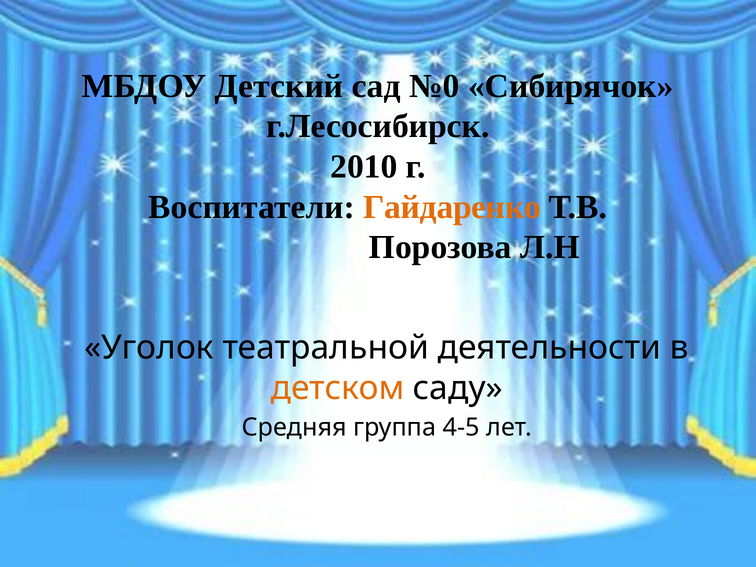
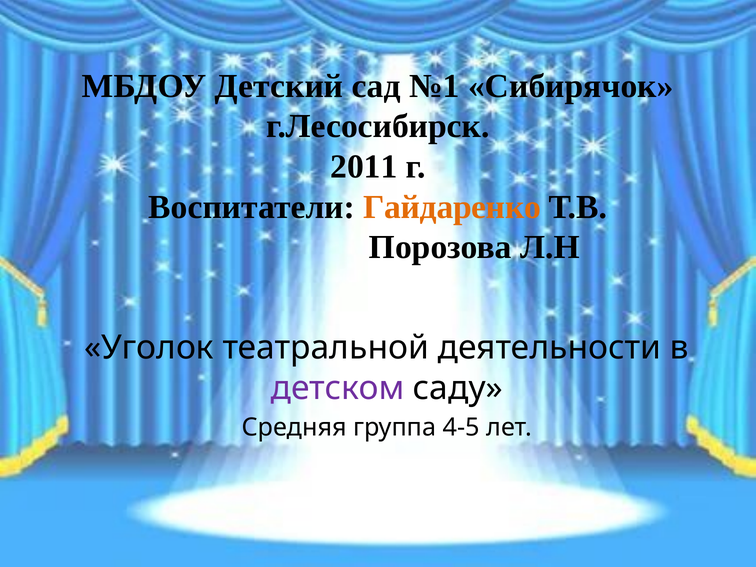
№0: №0 -> №1 (434, 86)
2010: 2010 -> 2011 (364, 167)
детском colour: orange -> purple (338, 388)
